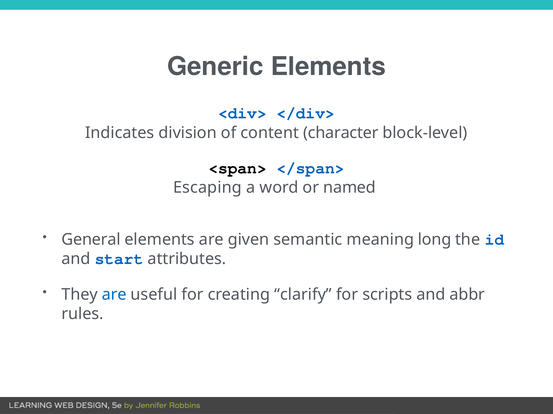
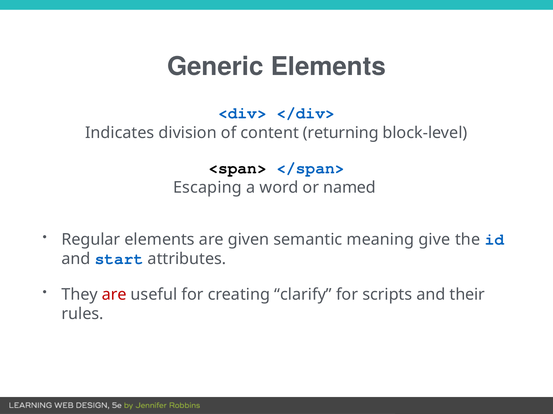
character: character -> returning (341, 133)
General: General -> Regular (91, 240)
long: long -> give (434, 240)
are colour: blue -> red (114, 295)
abbr: abbr -> their (467, 295)
